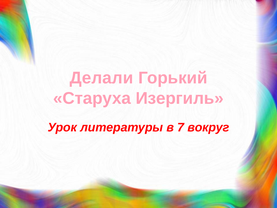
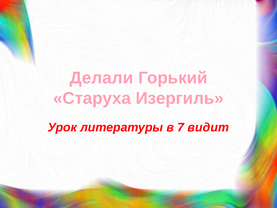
вокруг: вокруг -> видит (208, 127)
